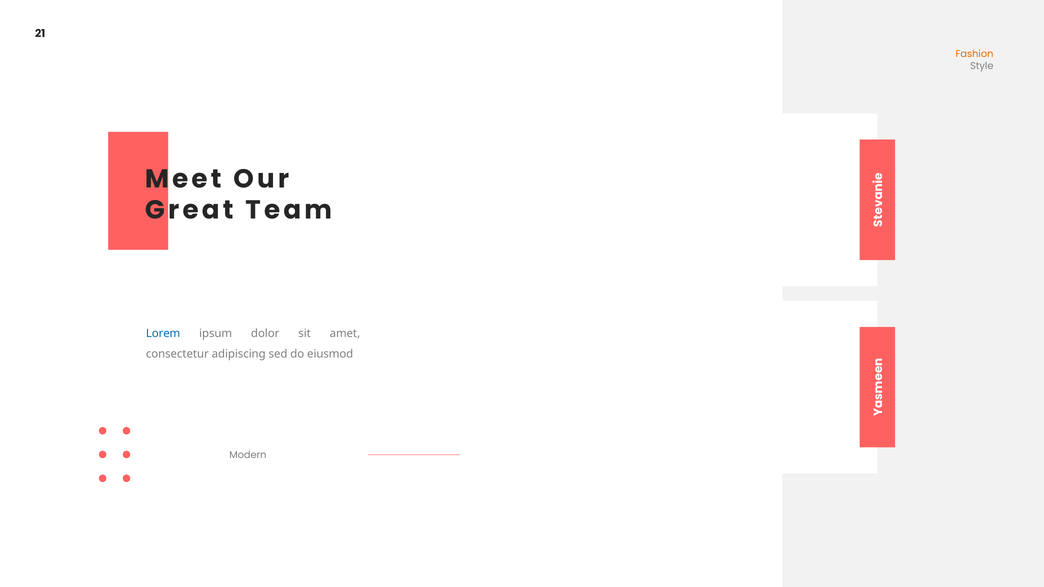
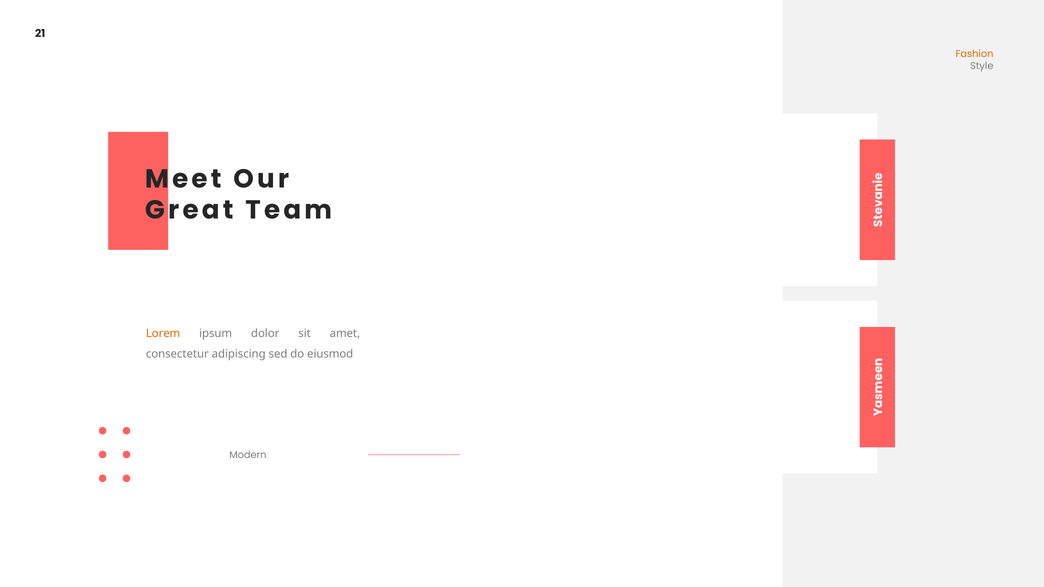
Lorem colour: blue -> orange (163, 333)
